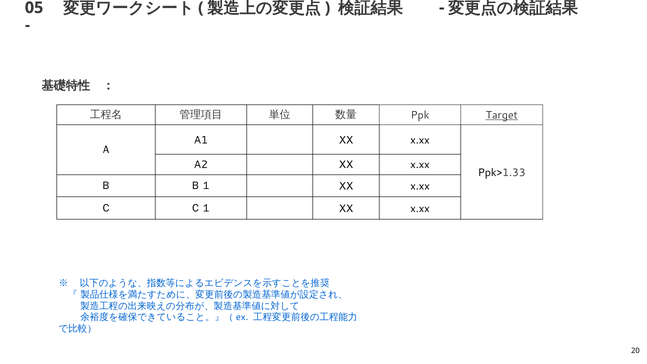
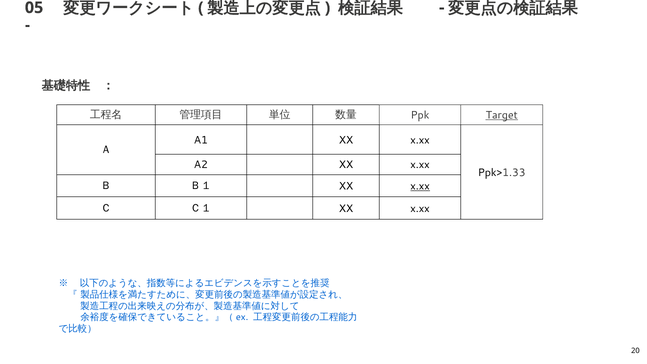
x.xx underline: none -> present (420, 186)
